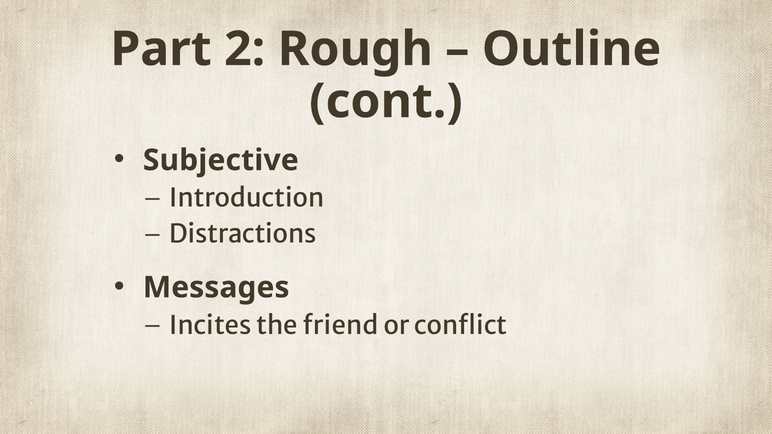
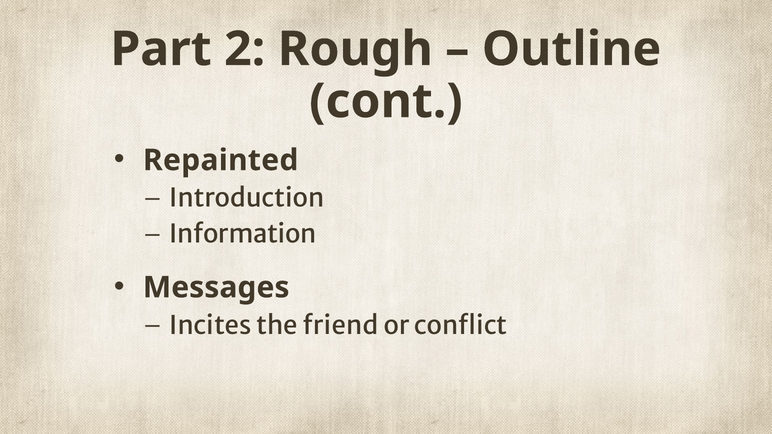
Subjective: Subjective -> Repainted (221, 160)
Distractions: Distractions -> Information (243, 235)
